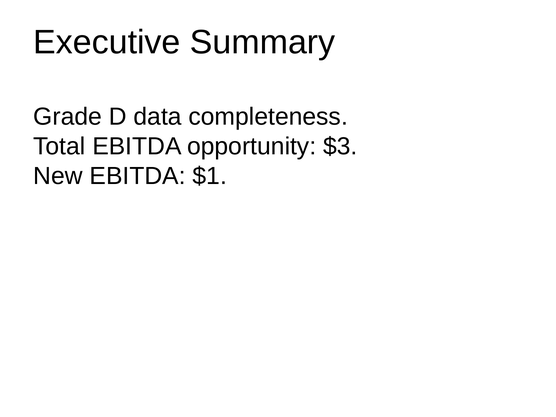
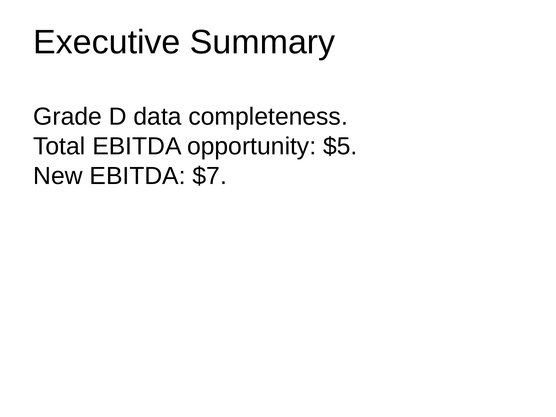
$3: $3 -> $5 (340, 146)
$1: $1 -> $7 (210, 176)
